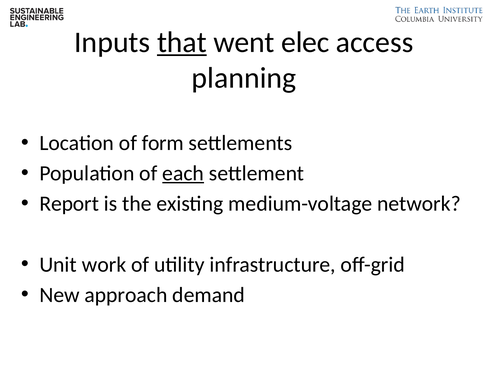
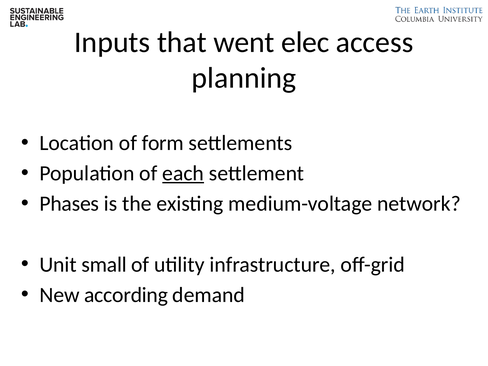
that underline: present -> none (182, 42)
Report: Report -> Phases (69, 204)
work: work -> small (104, 265)
approach: approach -> according (126, 295)
